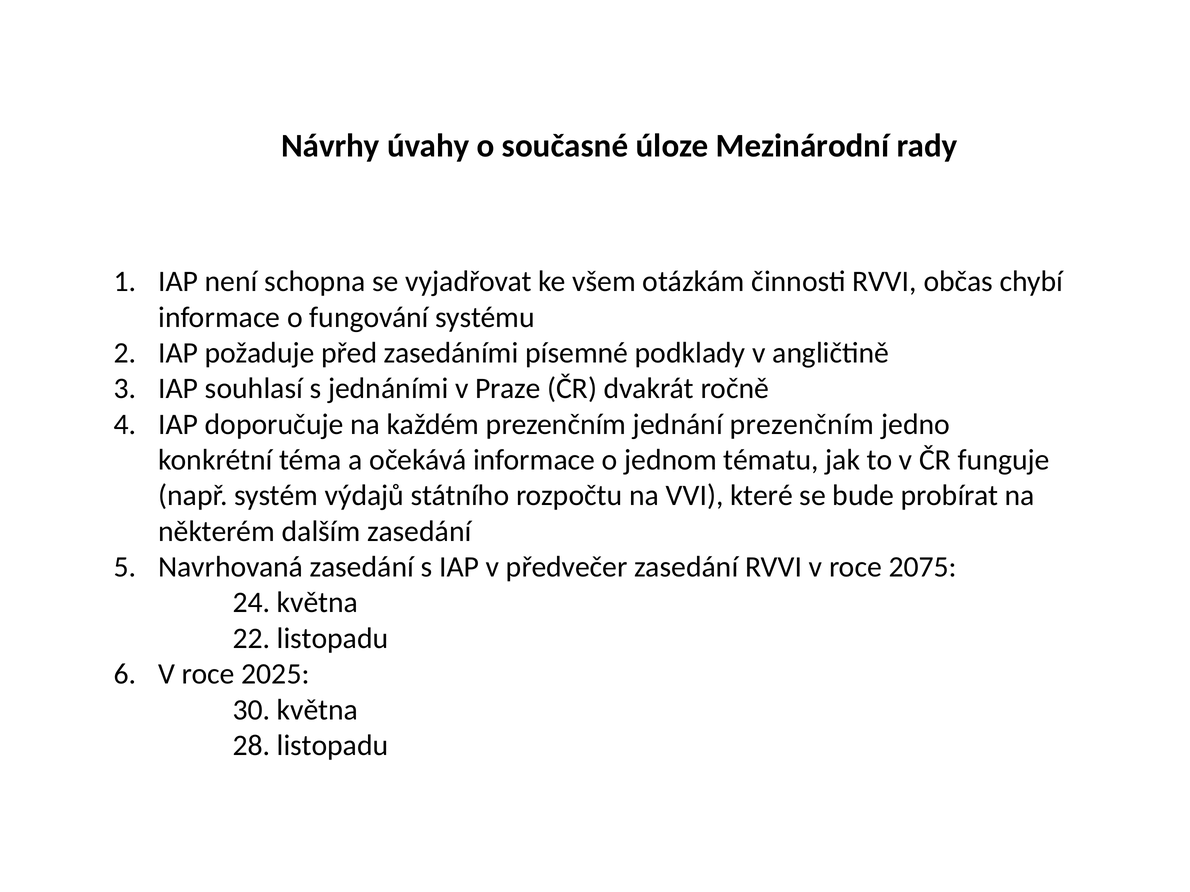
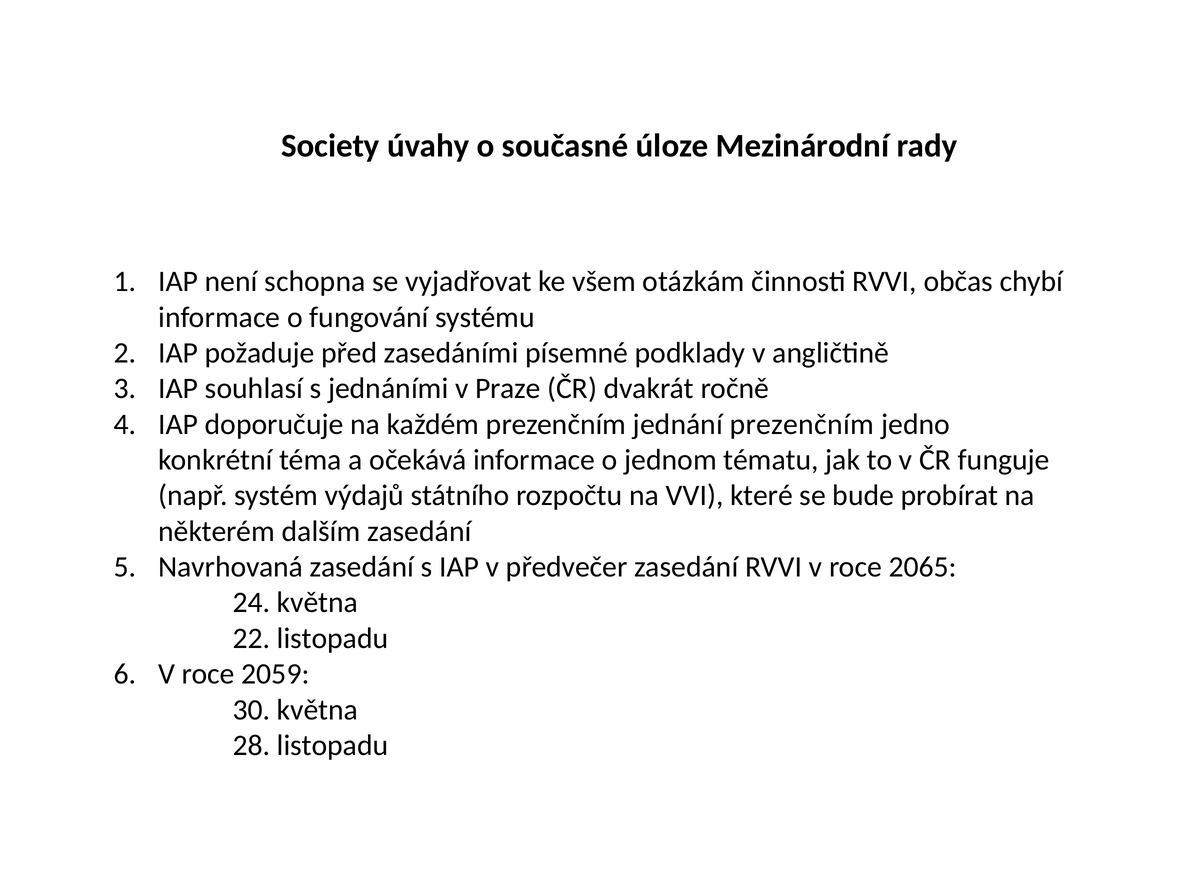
Návrhy: Návrhy -> Society (330, 146)
2075: 2075 -> 2065 (923, 567)
2025: 2025 -> 2059 (275, 674)
